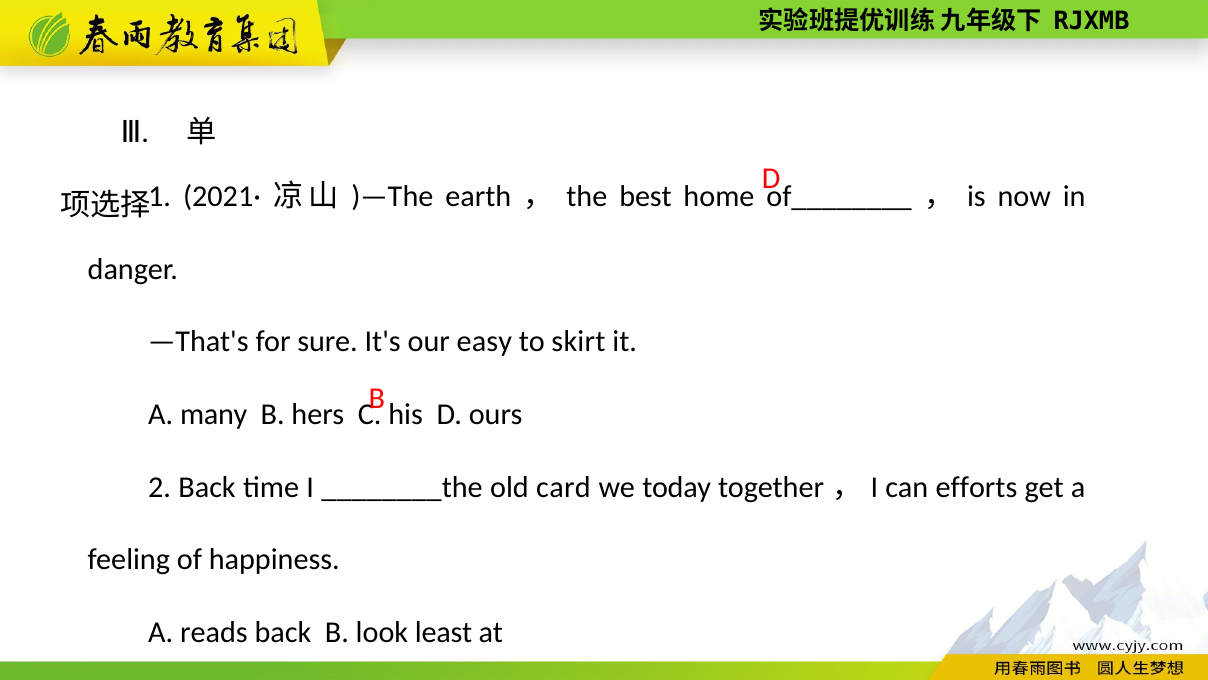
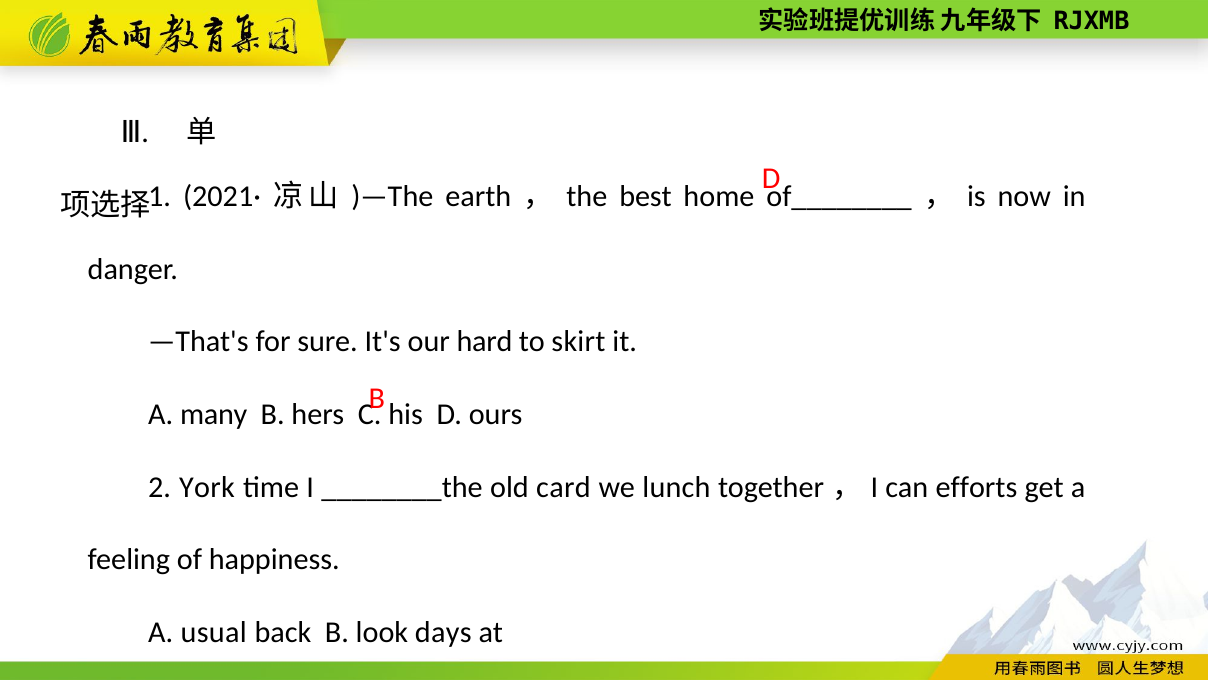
easy: easy -> hard (485, 342)
2 Back: Back -> York (207, 487)
today: today -> lunch (676, 487)
reads: reads -> usual (214, 632)
least: least -> days (443, 632)
